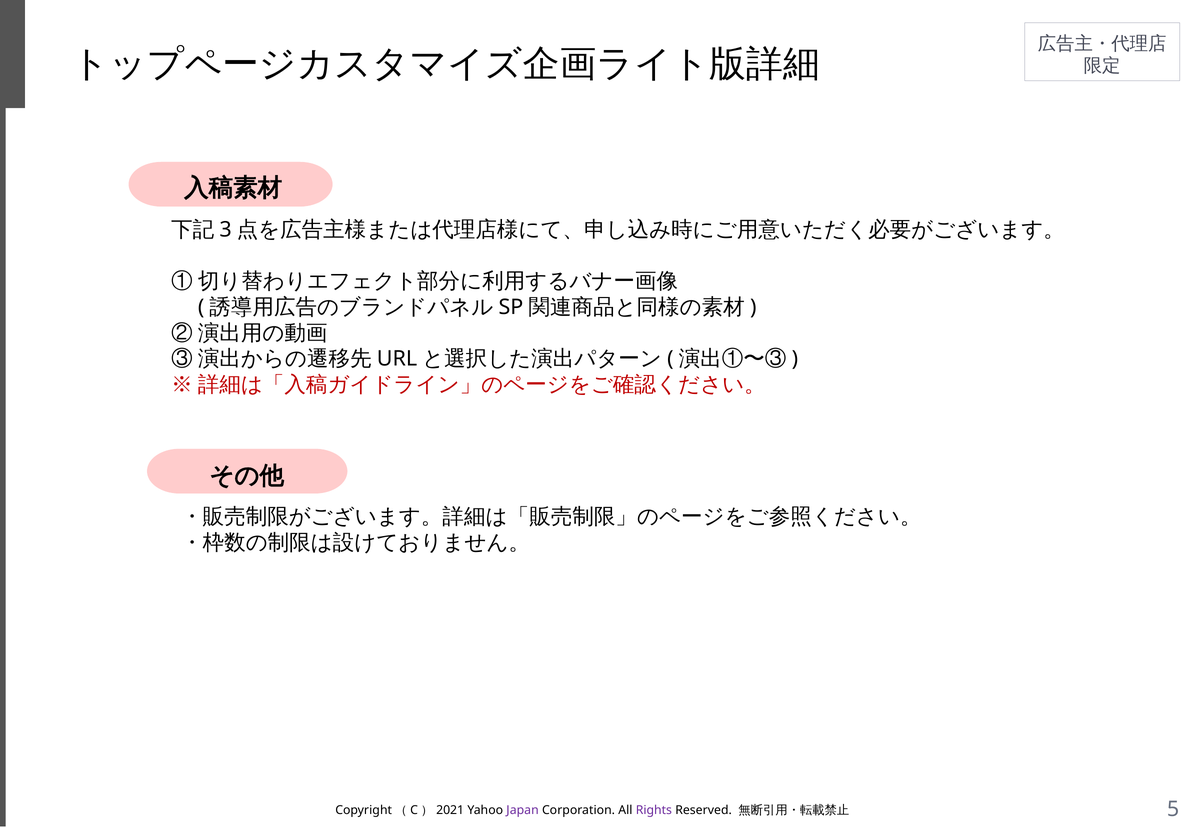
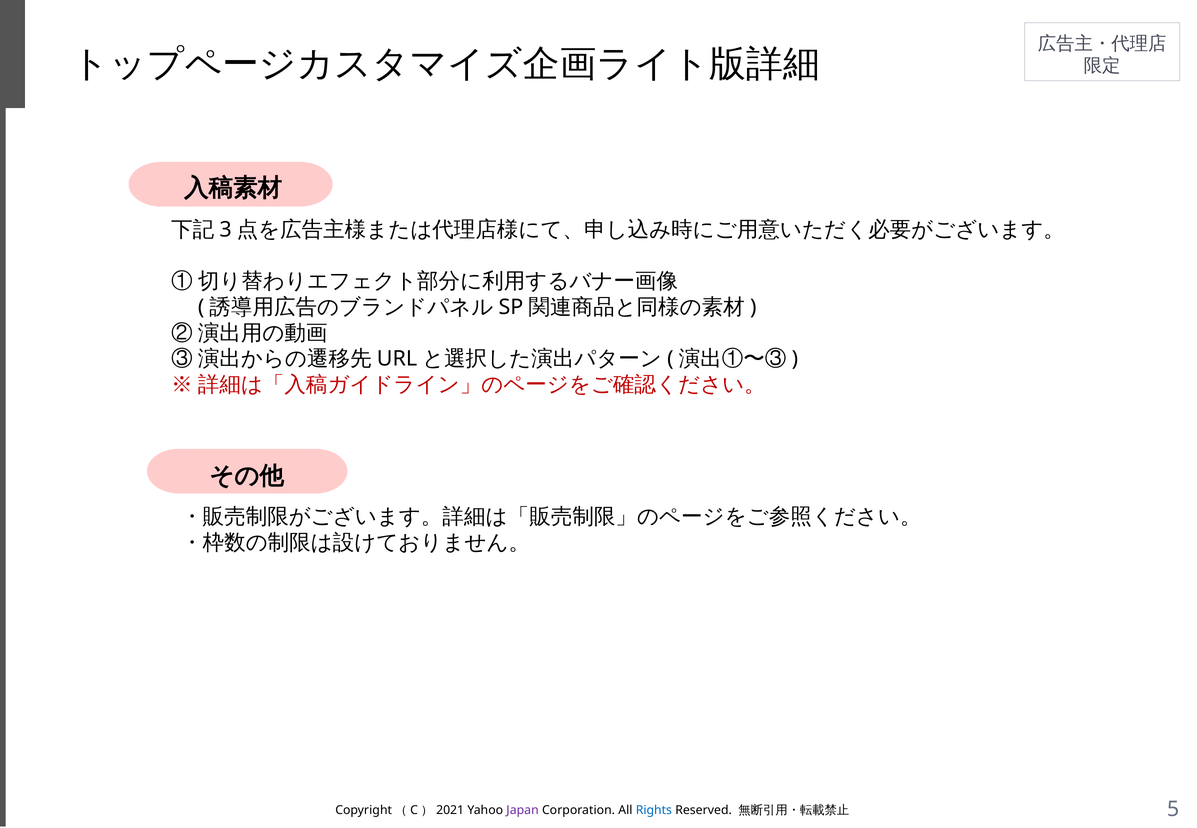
Rights colour: purple -> blue (654, 811)
